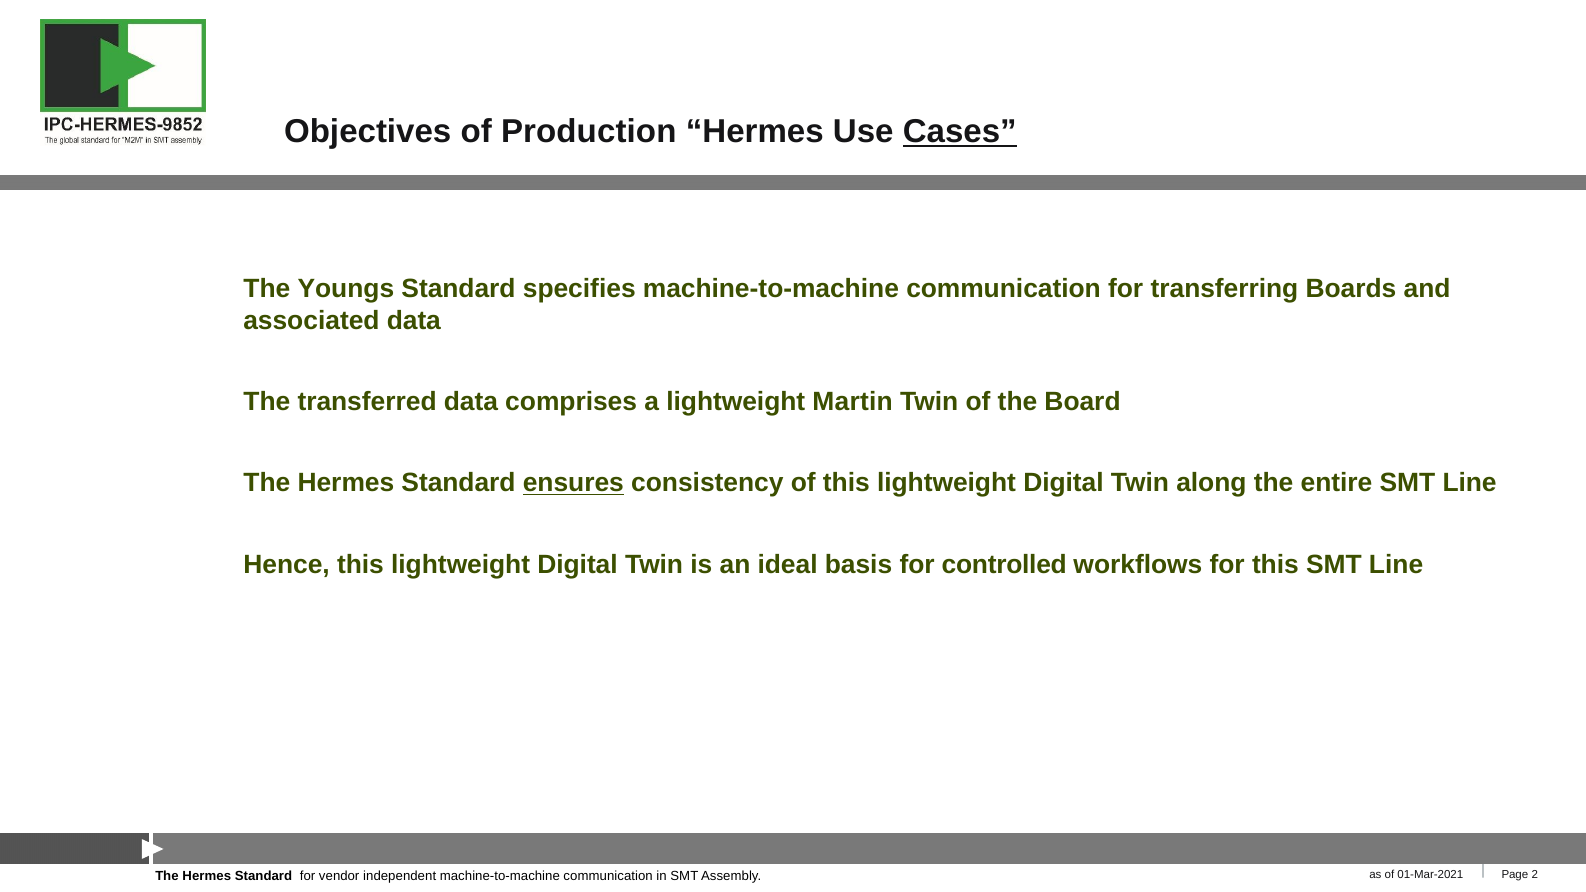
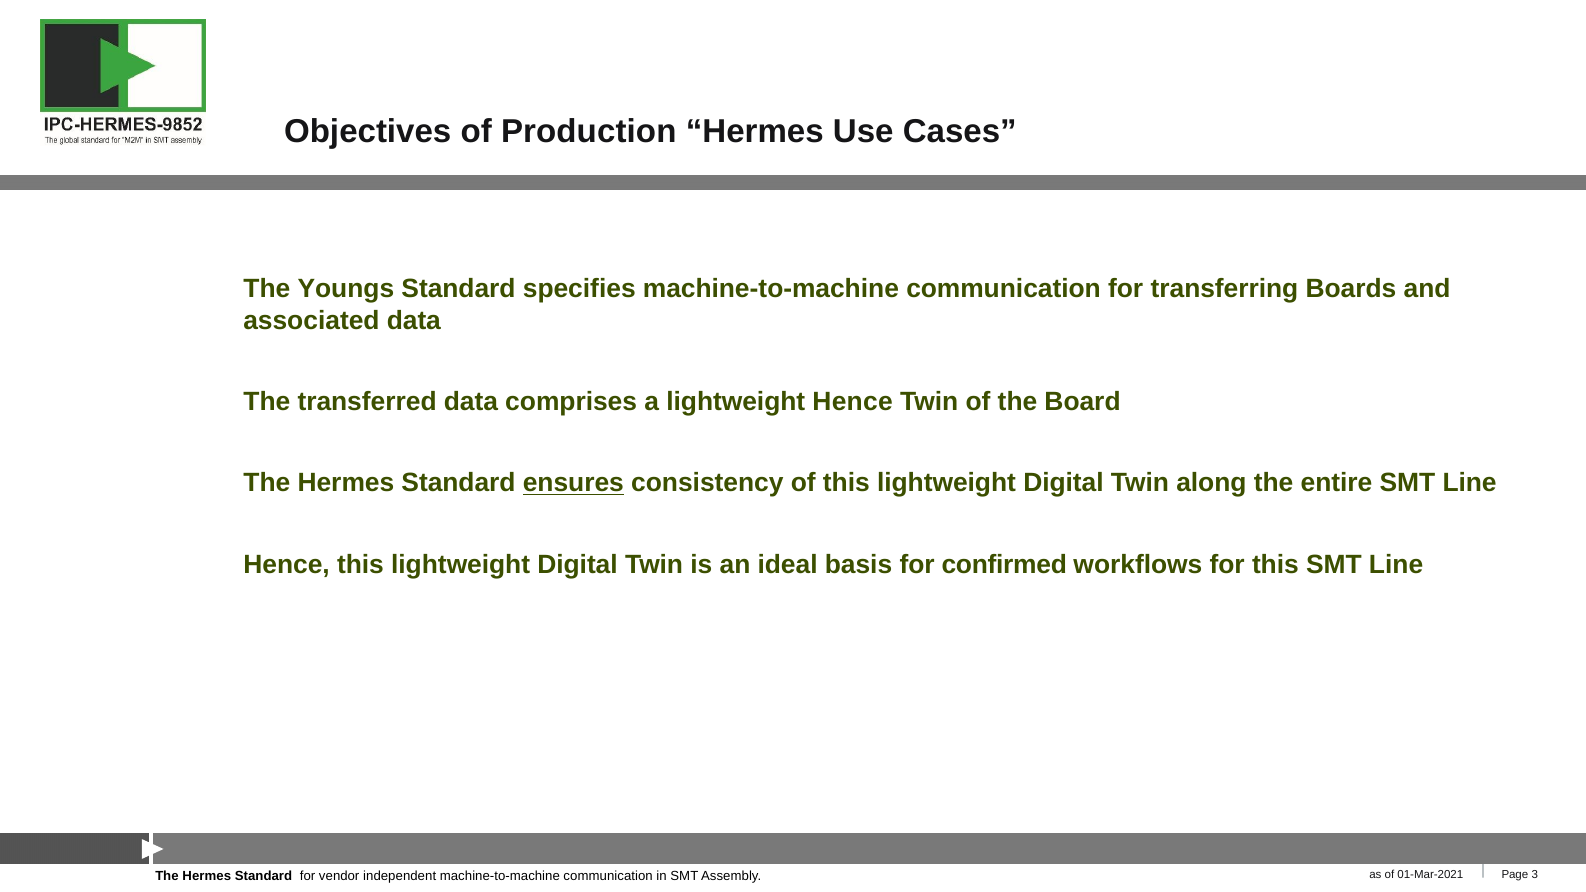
Cases underline: present -> none (960, 132)
lightweight Martin: Martin -> Hence (853, 402)
controlled: controlled -> confirmed (1004, 564)
2: 2 -> 3 (1535, 875)
